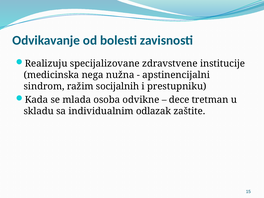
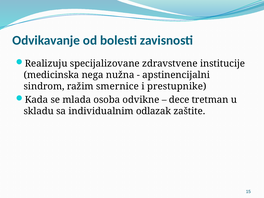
socijalnih: socijalnih -> smernice (117, 86)
prestupniku: prestupniku -> prestupnike (177, 86)
